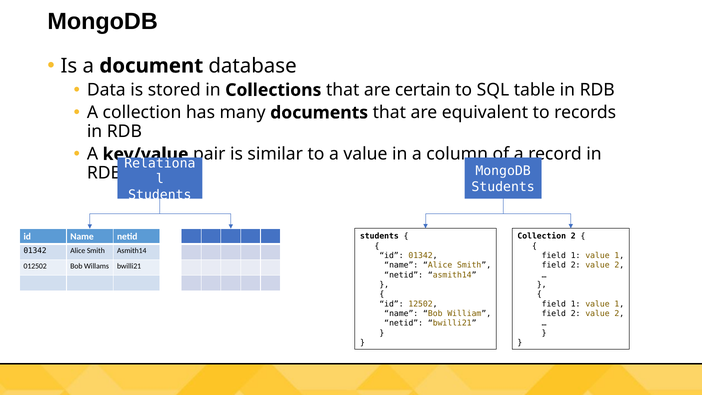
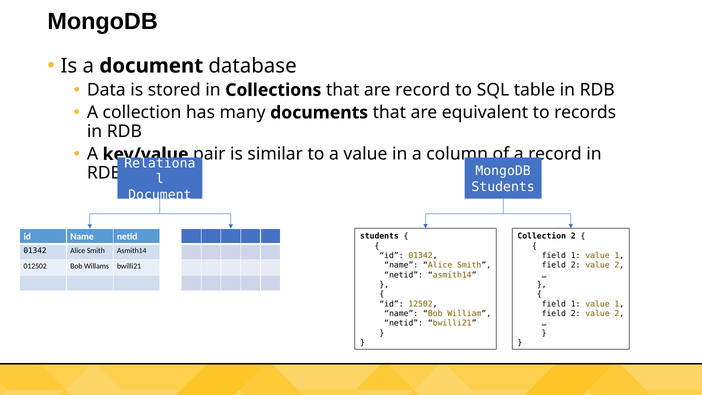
are certain: certain -> record (423, 90)
Students: Students -> Document (160, 195)
